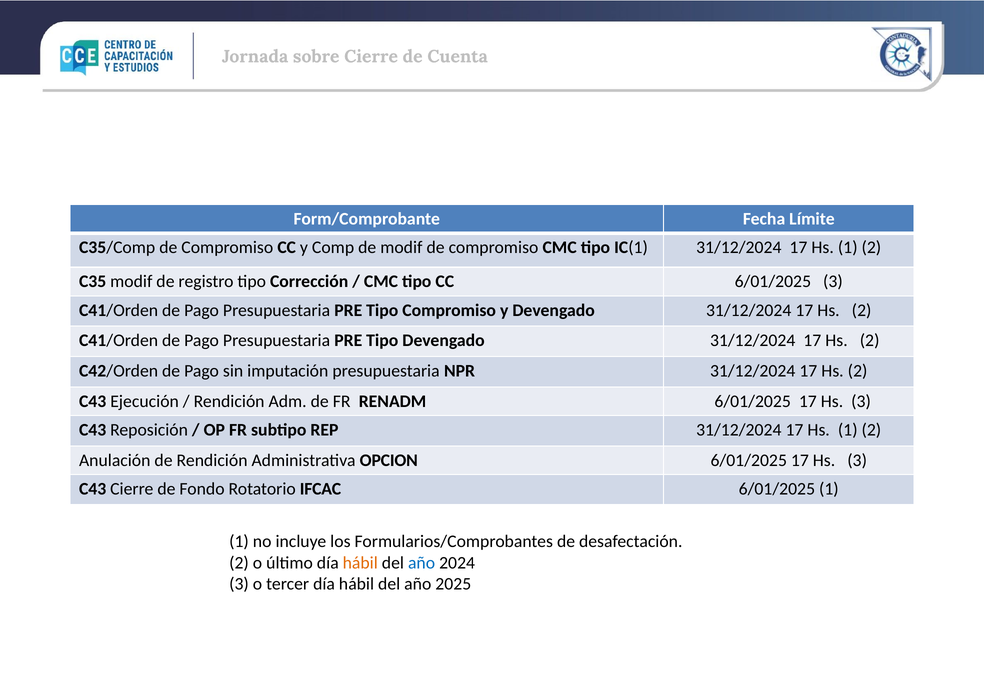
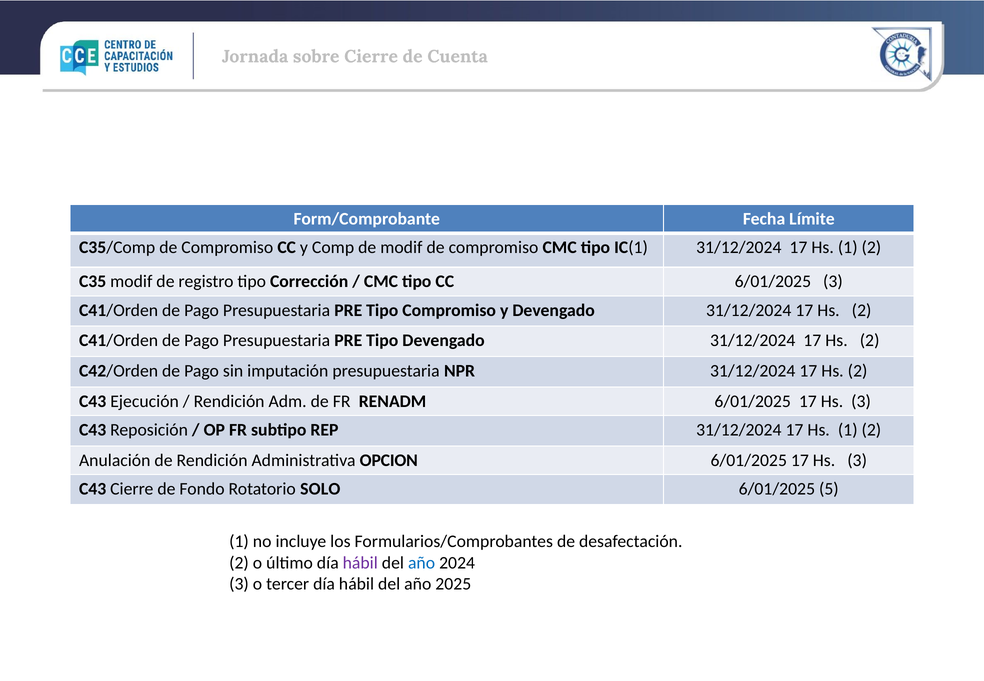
IFCAC: IFCAC -> SOLO (320, 489)
6/01/2025 1: 1 -> 5 (829, 489)
hábil colour: orange -> purple (360, 563)
